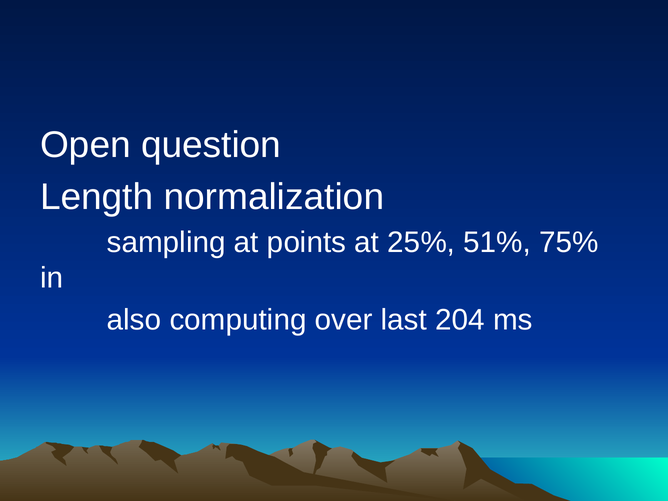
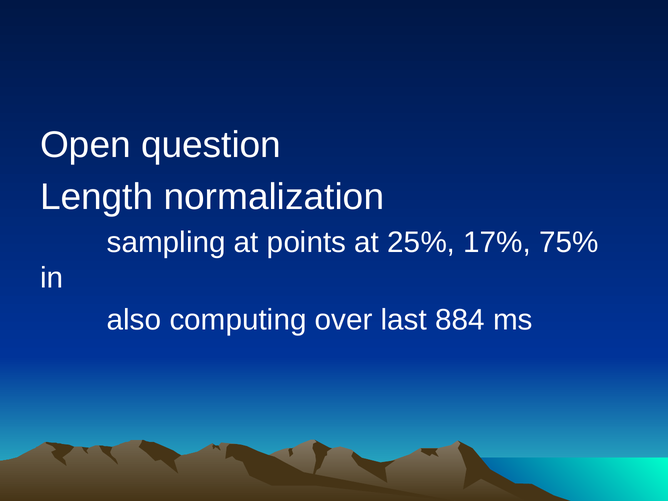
51%: 51% -> 17% (497, 243)
204: 204 -> 884 (460, 320)
